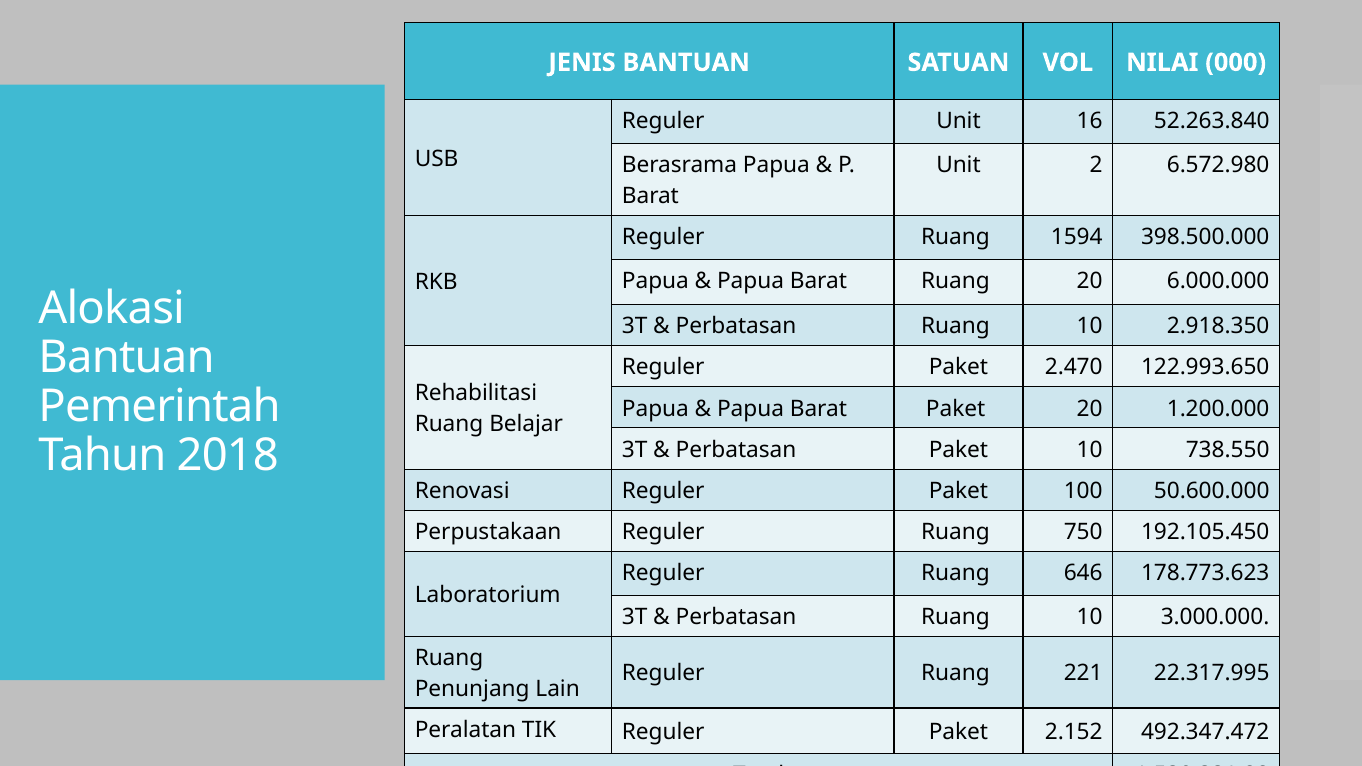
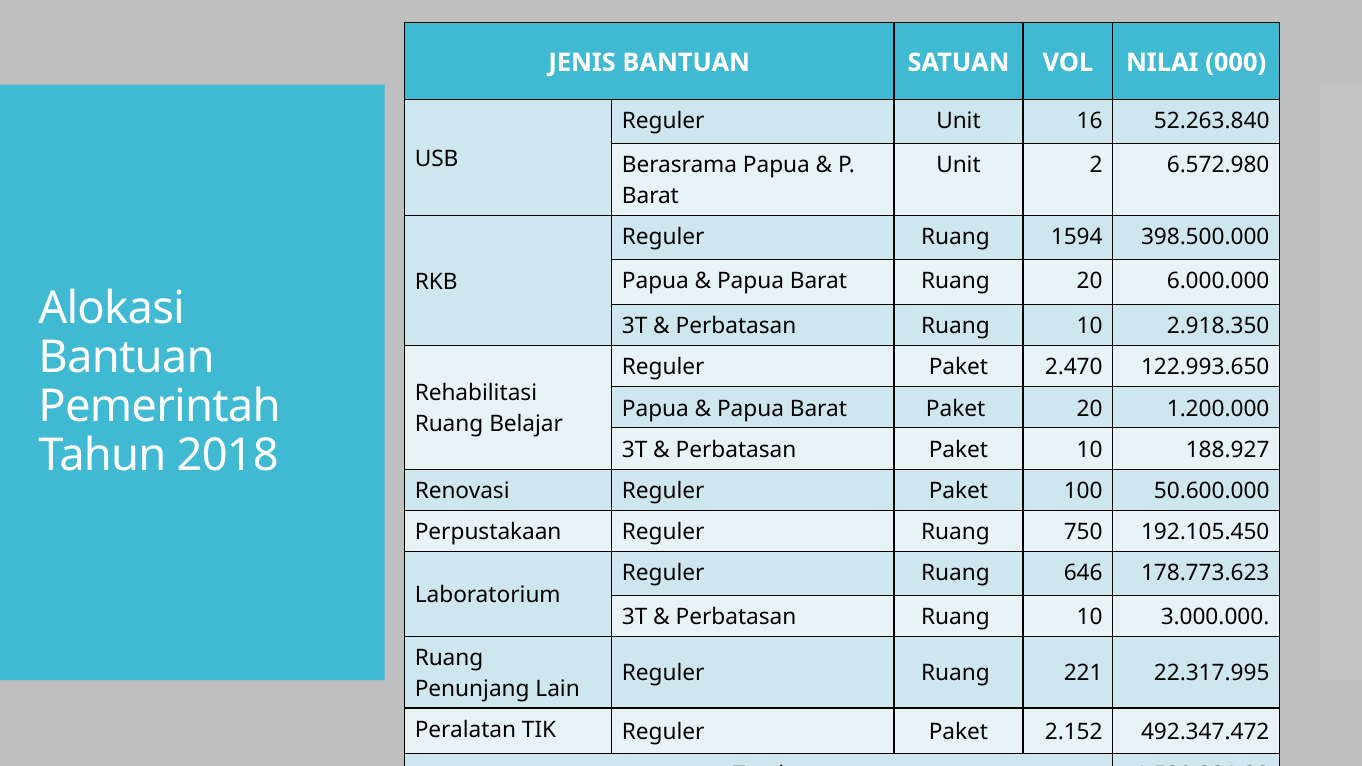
738.550: 738.550 -> 188.927 (1228, 450)
